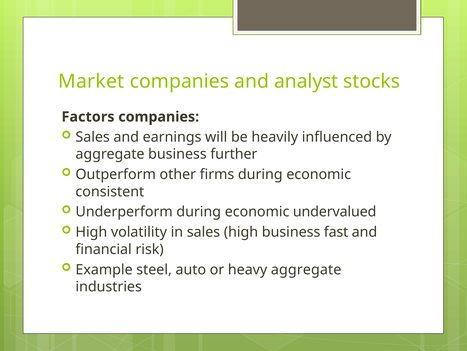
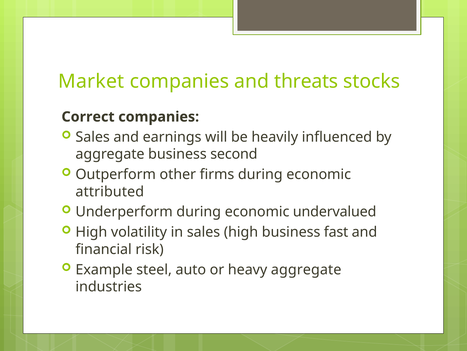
analyst: analyst -> threats (306, 81)
Factors: Factors -> Correct (88, 117)
further: further -> second (234, 154)
consistent: consistent -> attributed (110, 191)
